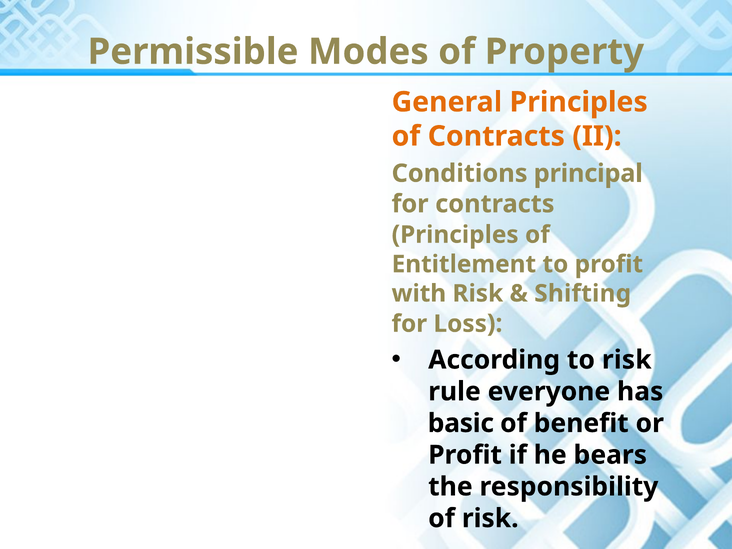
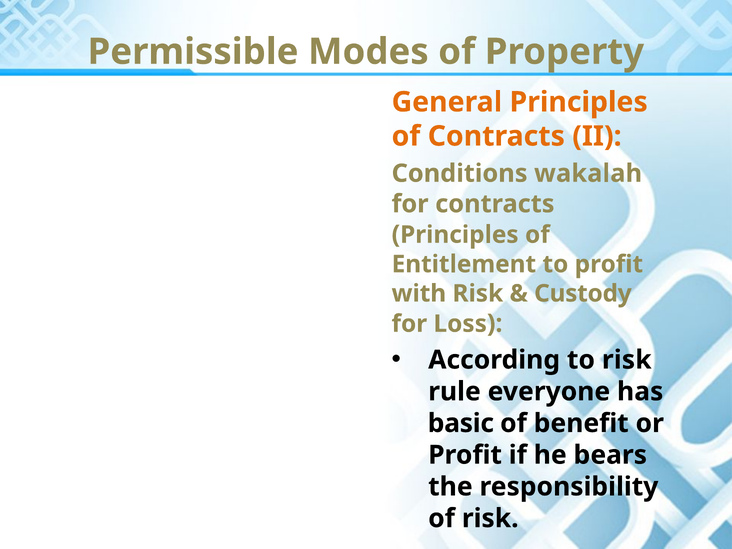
principal: principal -> wakalah (588, 173)
Shifting: Shifting -> Custody (583, 294)
